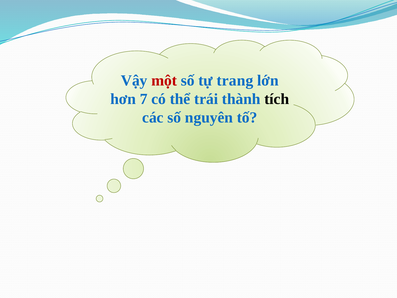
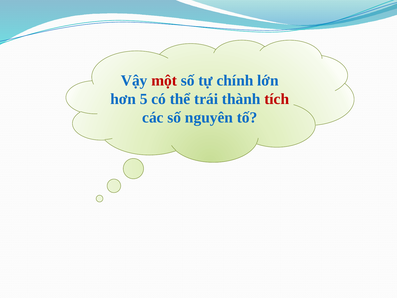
trang: trang -> chính (235, 80)
7: 7 -> 5 (144, 99)
tích colour: black -> red (277, 99)
